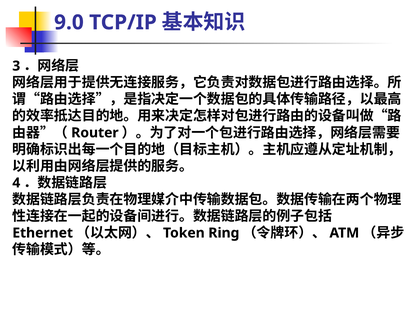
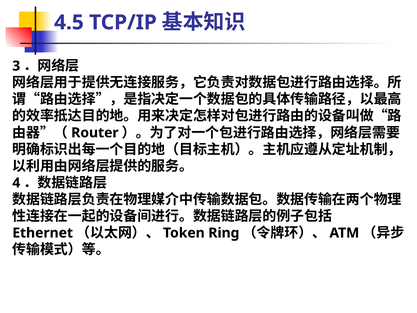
9.0: 9.0 -> 4.5 (69, 22)
